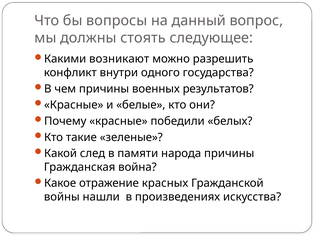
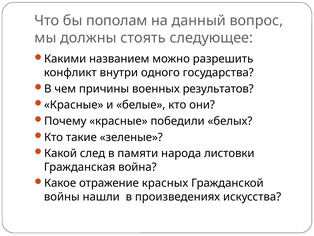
вопросы: вопросы -> пополам (117, 21)
возникают: возникают -> названием (119, 59)
народа причины: причины -> листовки (229, 153)
